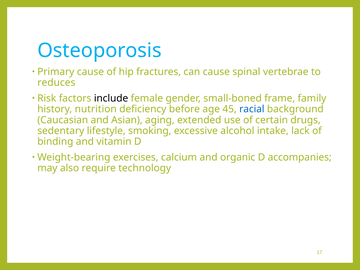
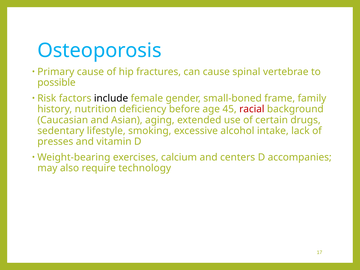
reduces: reduces -> possible (56, 83)
racial colour: blue -> red (252, 109)
binding: binding -> presses (55, 142)
organic: organic -> centers (238, 157)
